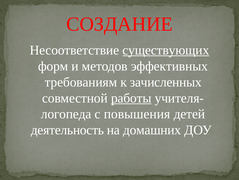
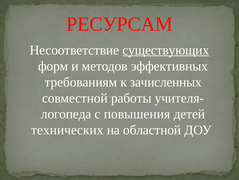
СОЗДАНИЕ: СОЗДАНИЕ -> РЕСУРСАМ (120, 24)
работы underline: present -> none (131, 98)
деятельность: деятельность -> технических (67, 130)
домашних: домашних -> областной (152, 130)
